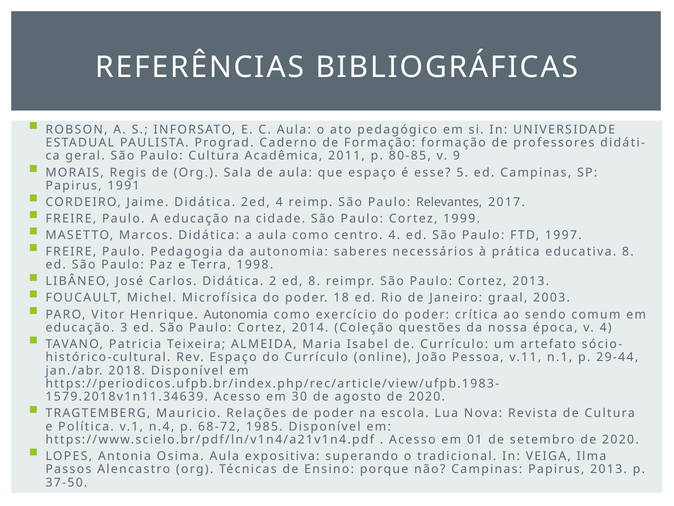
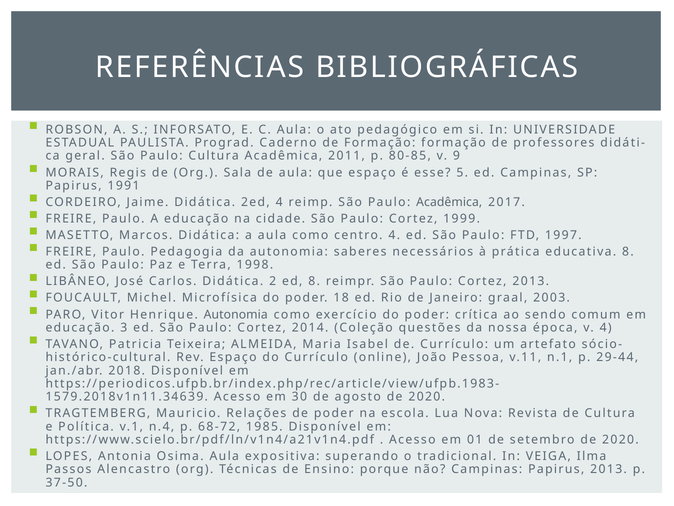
Paulo Relevantes: Relevantes -> Acadêmica (449, 202)
